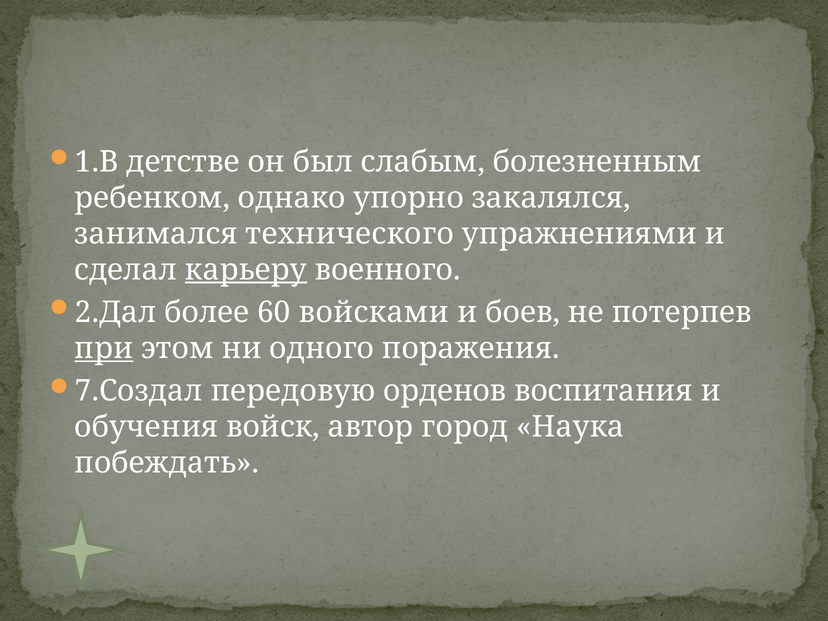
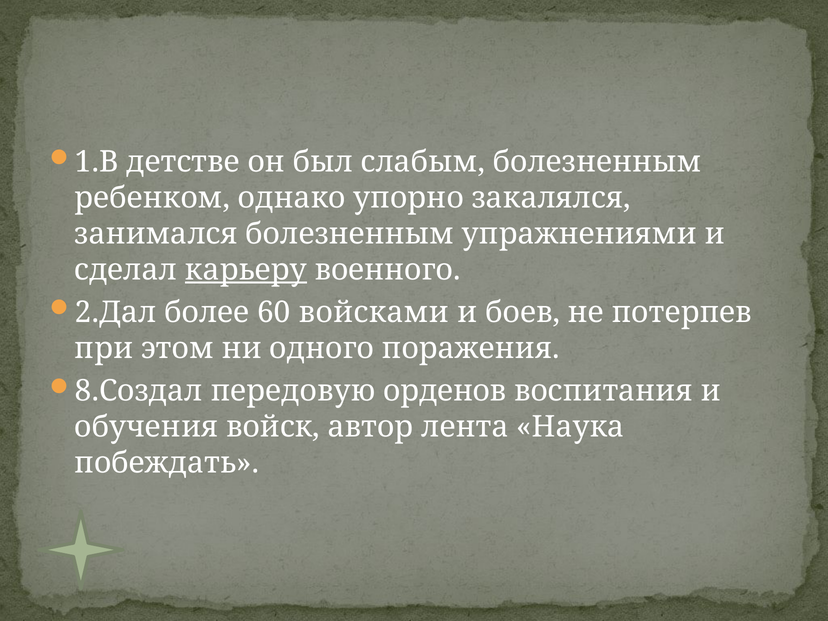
занимался технического: технического -> болезненным (350, 234)
при underline: present -> none (104, 348)
7.Создал: 7.Создал -> 8.Создал (139, 391)
город: город -> лента (465, 427)
